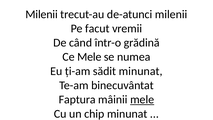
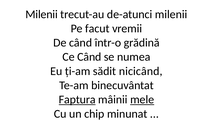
Ce Mele: Mele -> Când (89, 57)
sădit minunat: minunat -> nicicând (141, 71)
Faptura underline: none -> present (77, 99)
